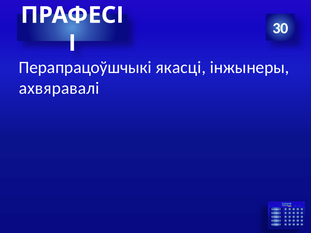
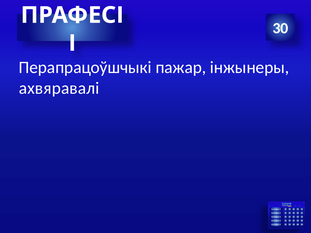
якасці: якасці -> пажар (181, 68)
